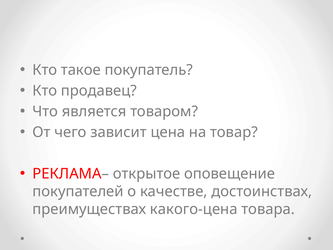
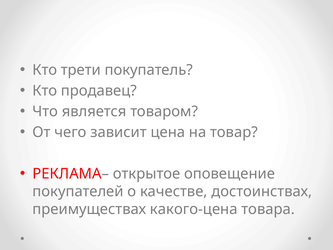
такое: такое -> трети (81, 70)
